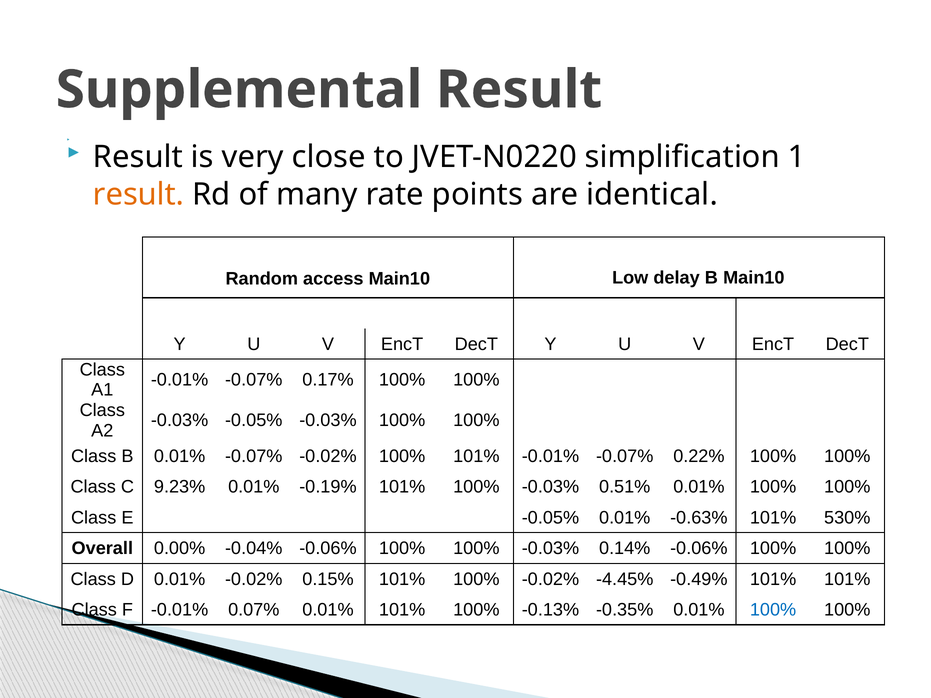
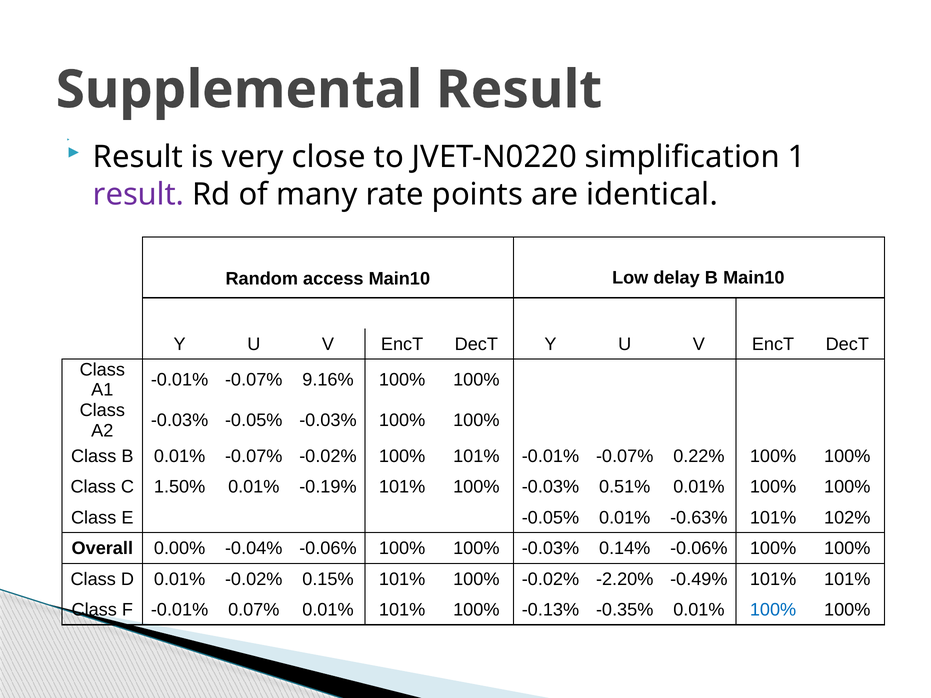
result colour: orange -> purple (139, 194)
0.17%: 0.17% -> 9.16% (328, 380)
9.23%: 9.23% -> 1.50% (180, 487)
530%: 530% -> 102% (847, 518)
-4.45%: -4.45% -> -2.20% (625, 579)
